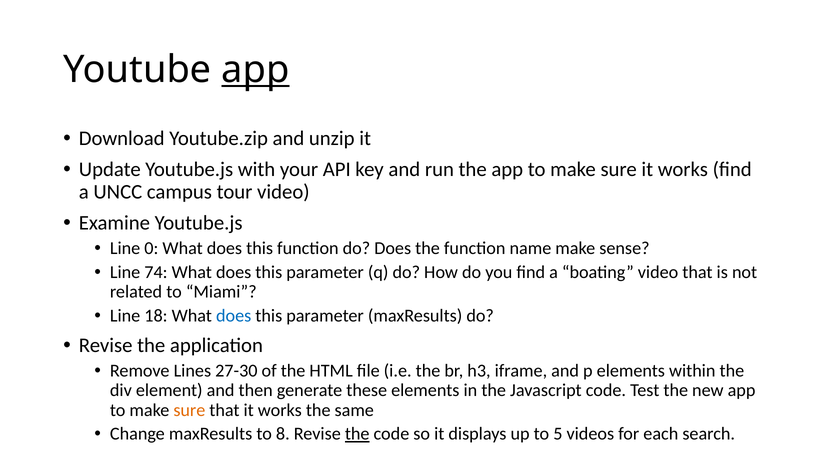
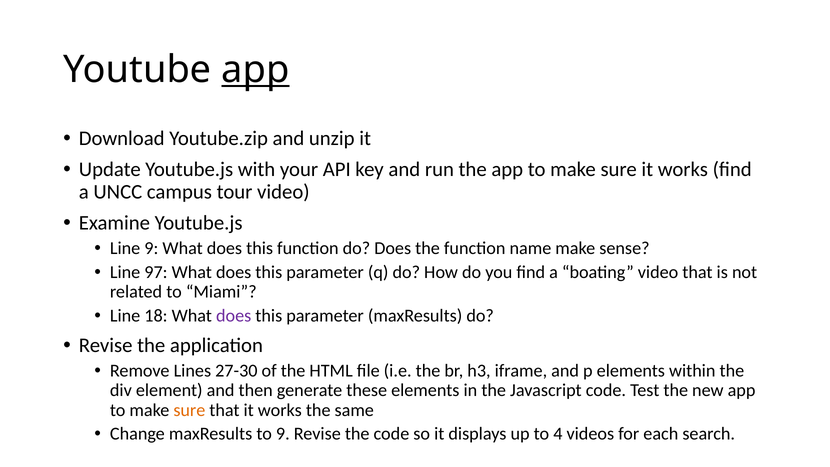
Line 0: 0 -> 9 (151, 248)
74: 74 -> 97 (156, 272)
does colour: blue -> purple (234, 316)
to 8: 8 -> 9 (283, 434)
the underline: present -> none (357, 434)
5: 5 -> 4 (558, 434)
